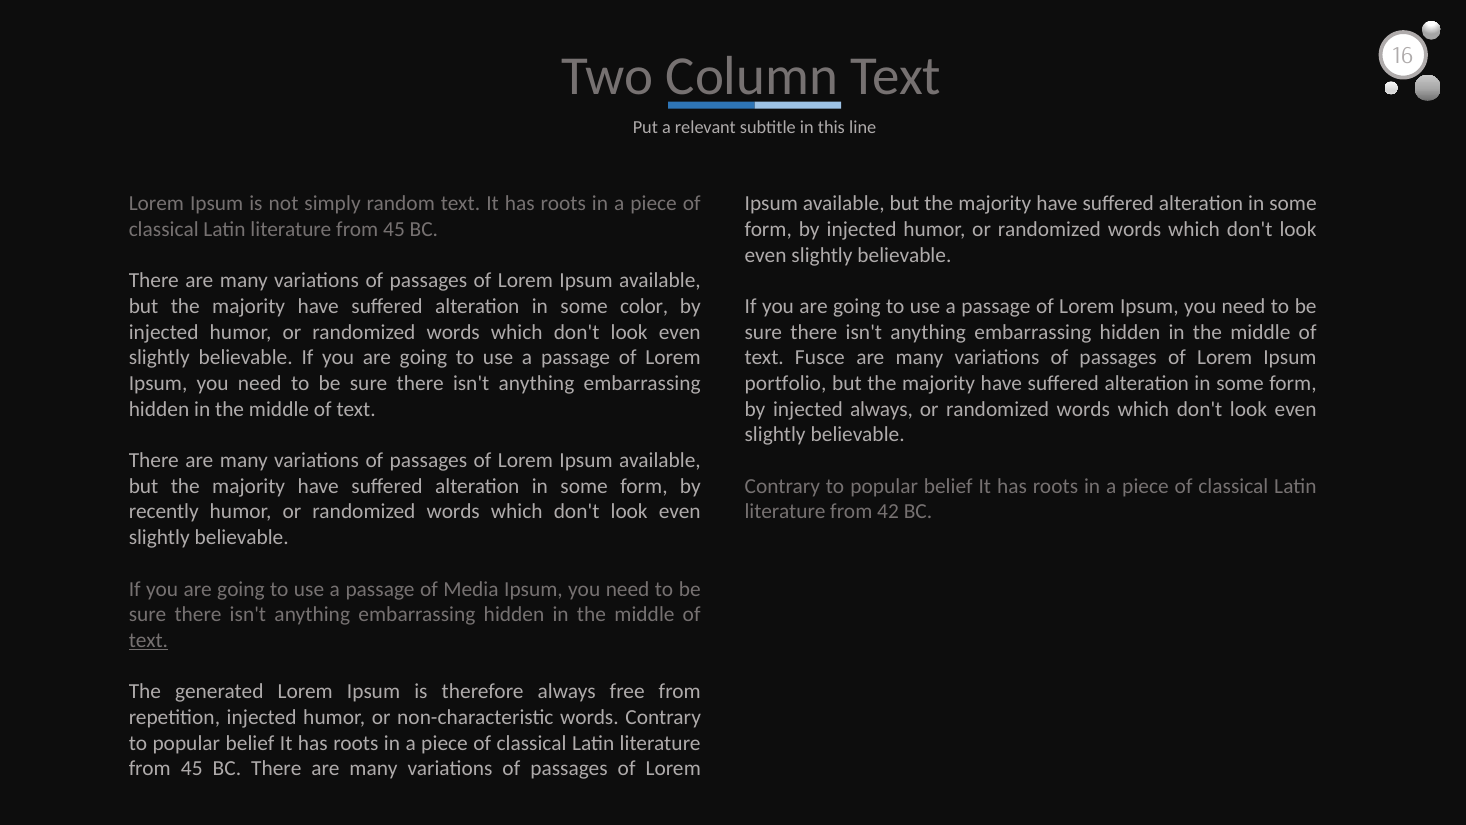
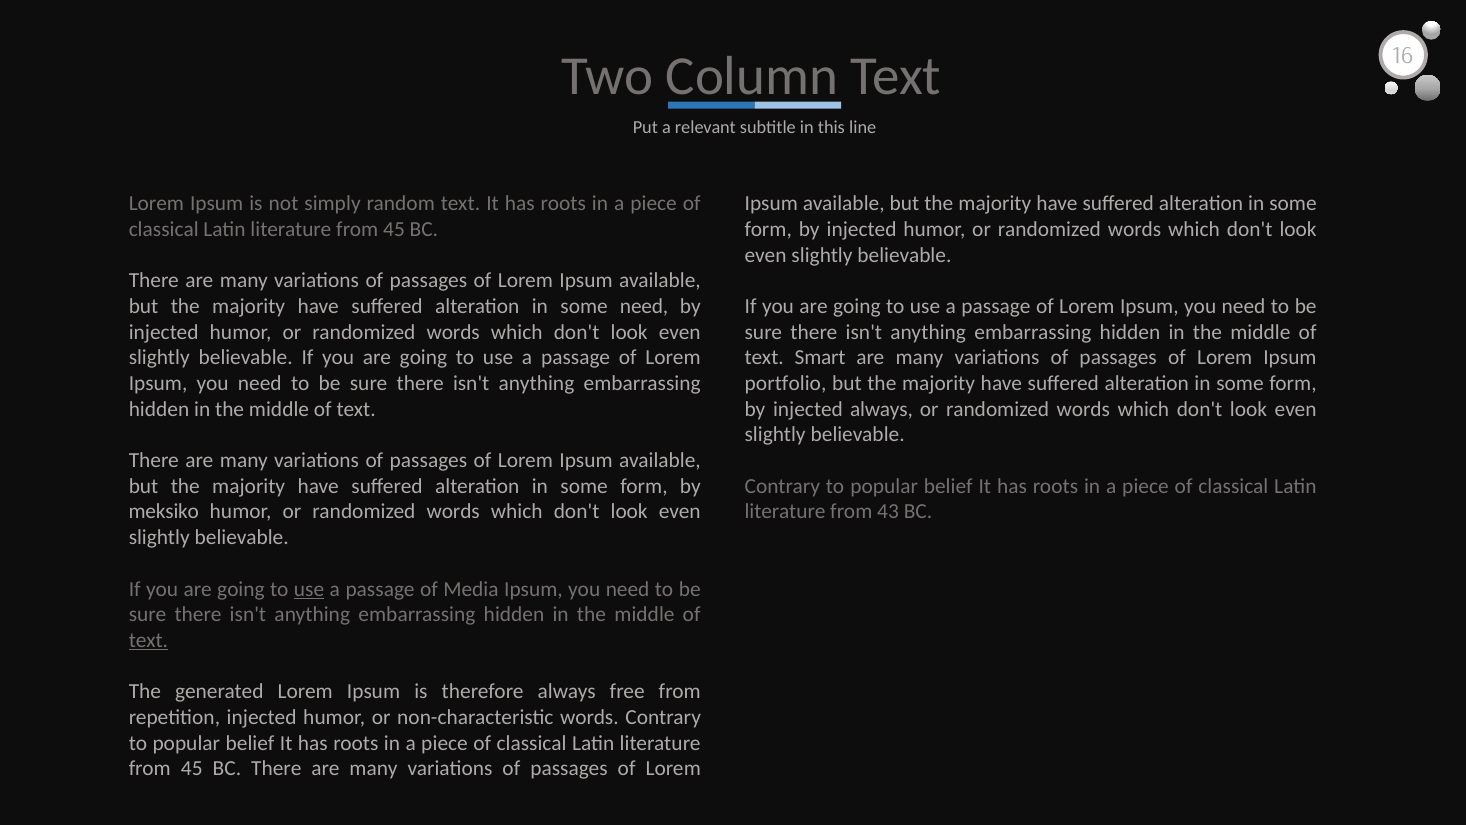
some color: color -> need (644, 306)
Fusce: Fusce -> Smart (820, 358)
recently: recently -> meksiko (164, 512)
42: 42 -> 43 (888, 512)
use underline: none -> present (309, 589)
